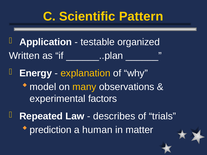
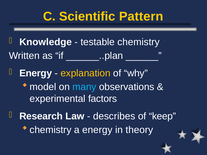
Application: Application -> Knowledge (46, 42)
testable organized: organized -> chemistry (139, 42)
many colour: yellow -> light blue (84, 87)
Repeated: Repeated -> Research (41, 116)
trials: trials -> keep (162, 116)
prediction: prediction -> chemistry (51, 130)
a human: human -> energy (97, 130)
matter: matter -> theory (139, 130)
